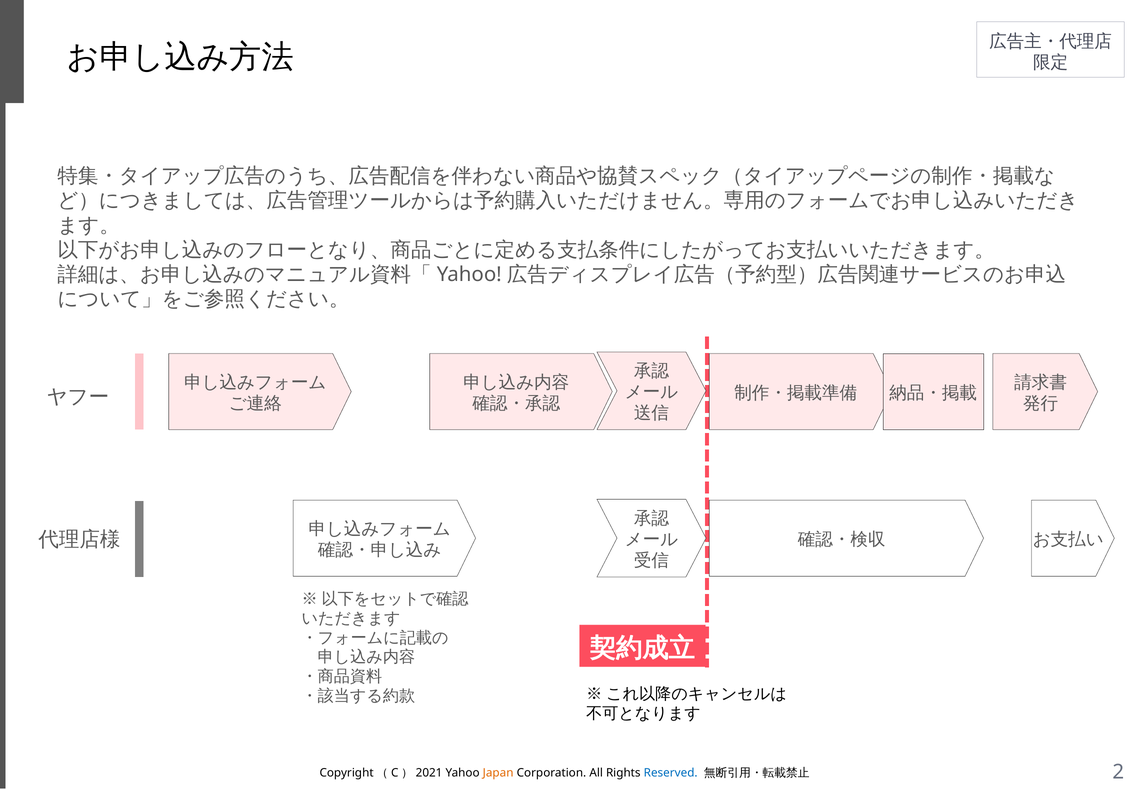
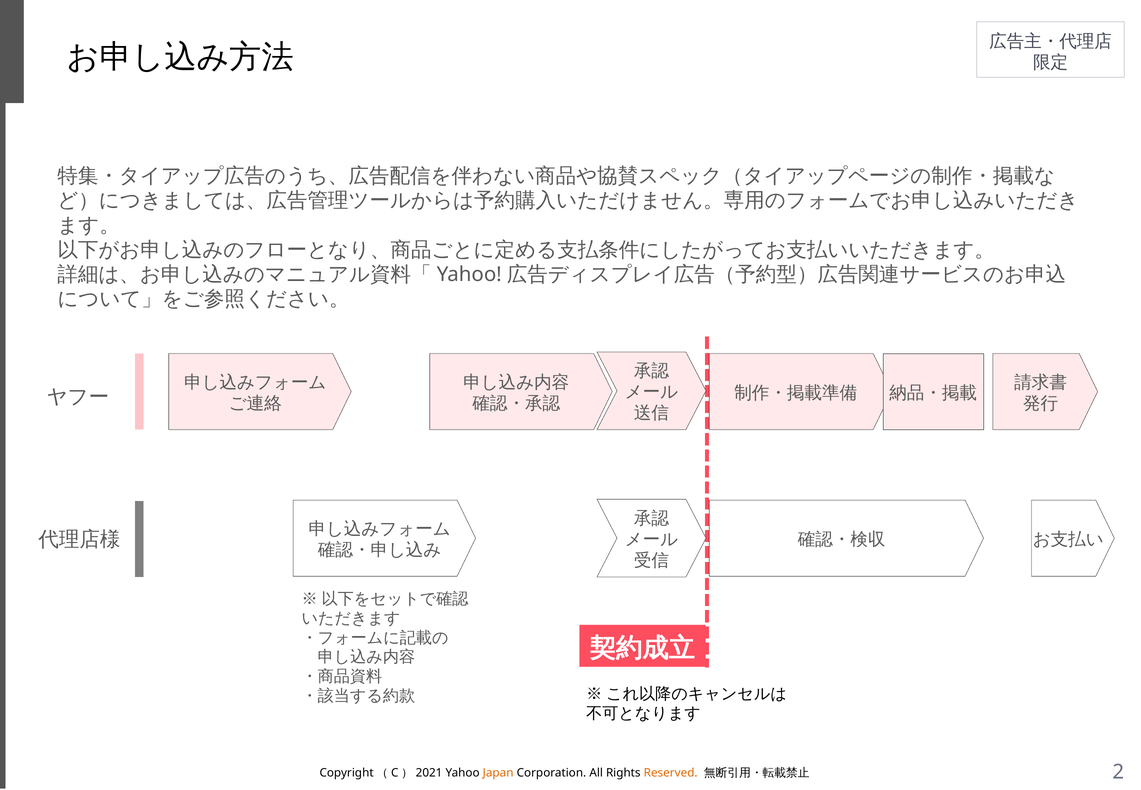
Reserved colour: blue -> orange (671, 773)
